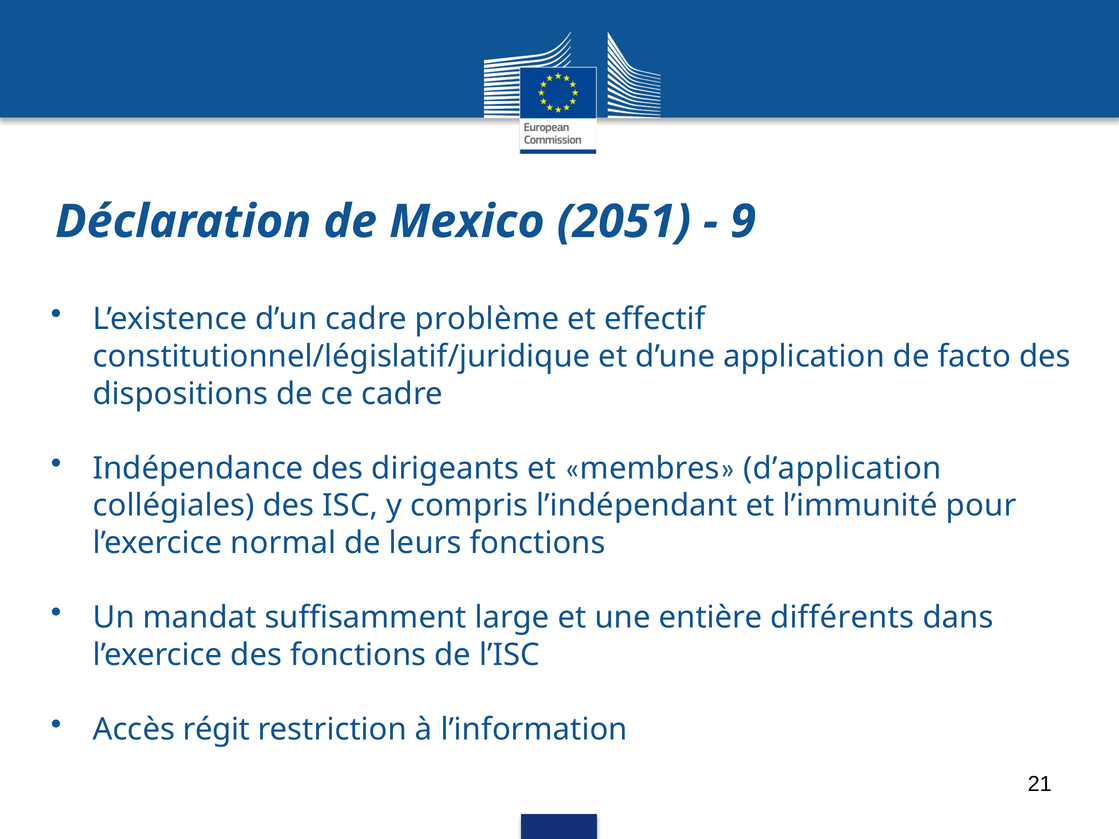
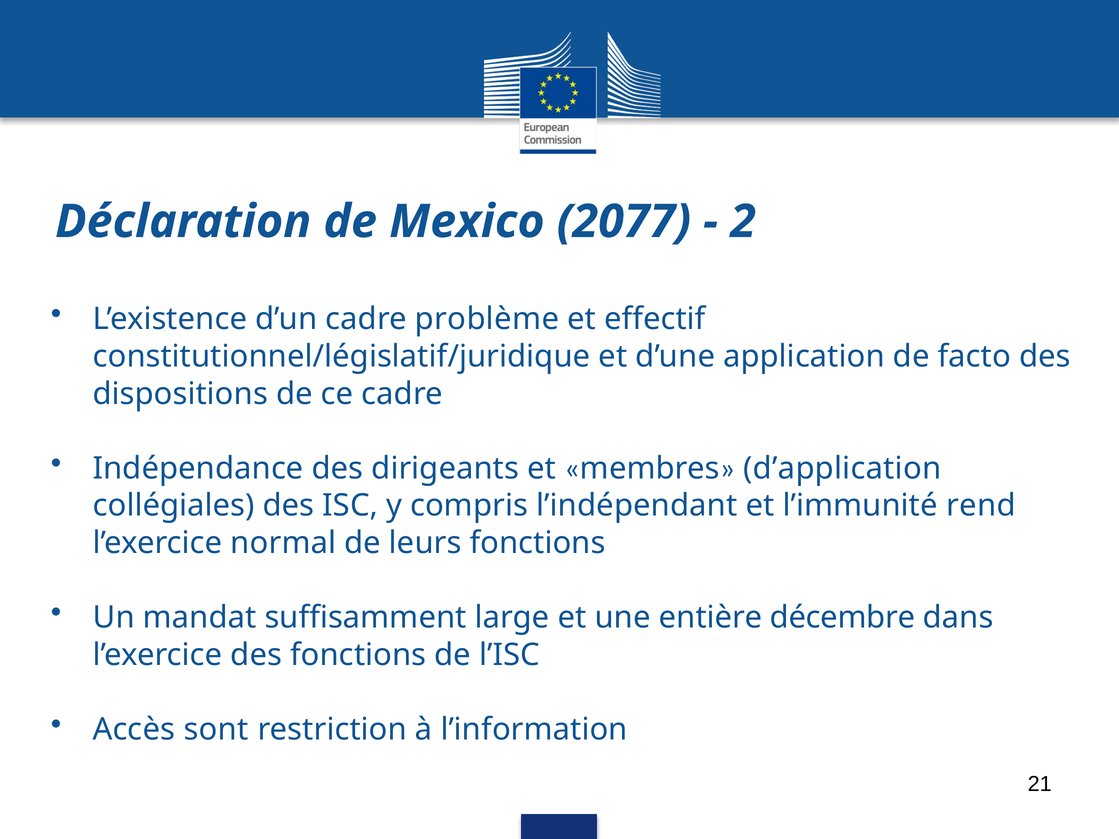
2051: 2051 -> 2077 (624, 222)
9: 9 -> 2 (743, 222)
pour: pour -> rend (981, 506)
différents: différents -> décembre (843, 618)
régit: régit -> sont (216, 730)
